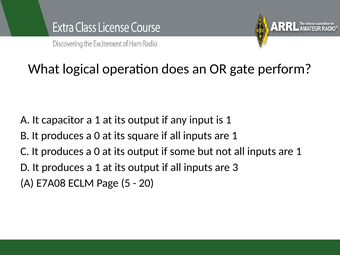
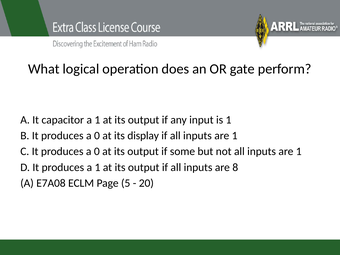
square: square -> display (143, 136)
3: 3 -> 8 (235, 167)
